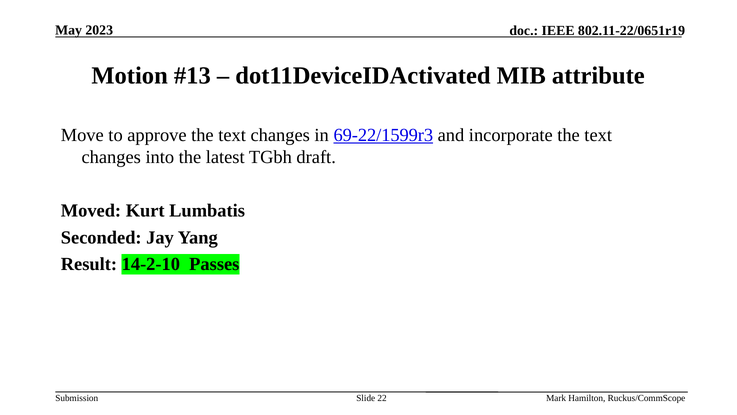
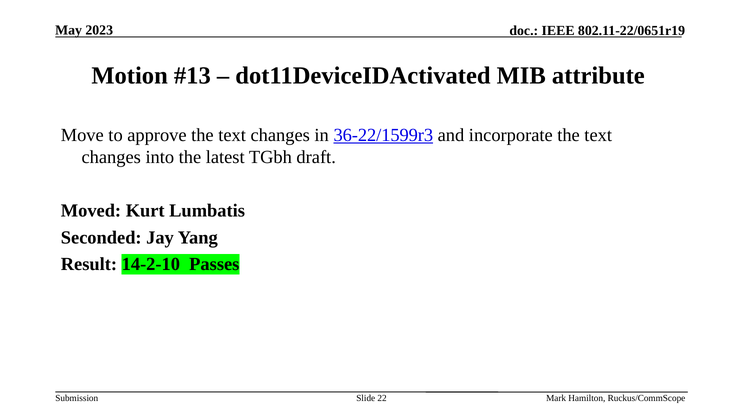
69-22/1599r3: 69-22/1599r3 -> 36-22/1599r3 (383, 135)
